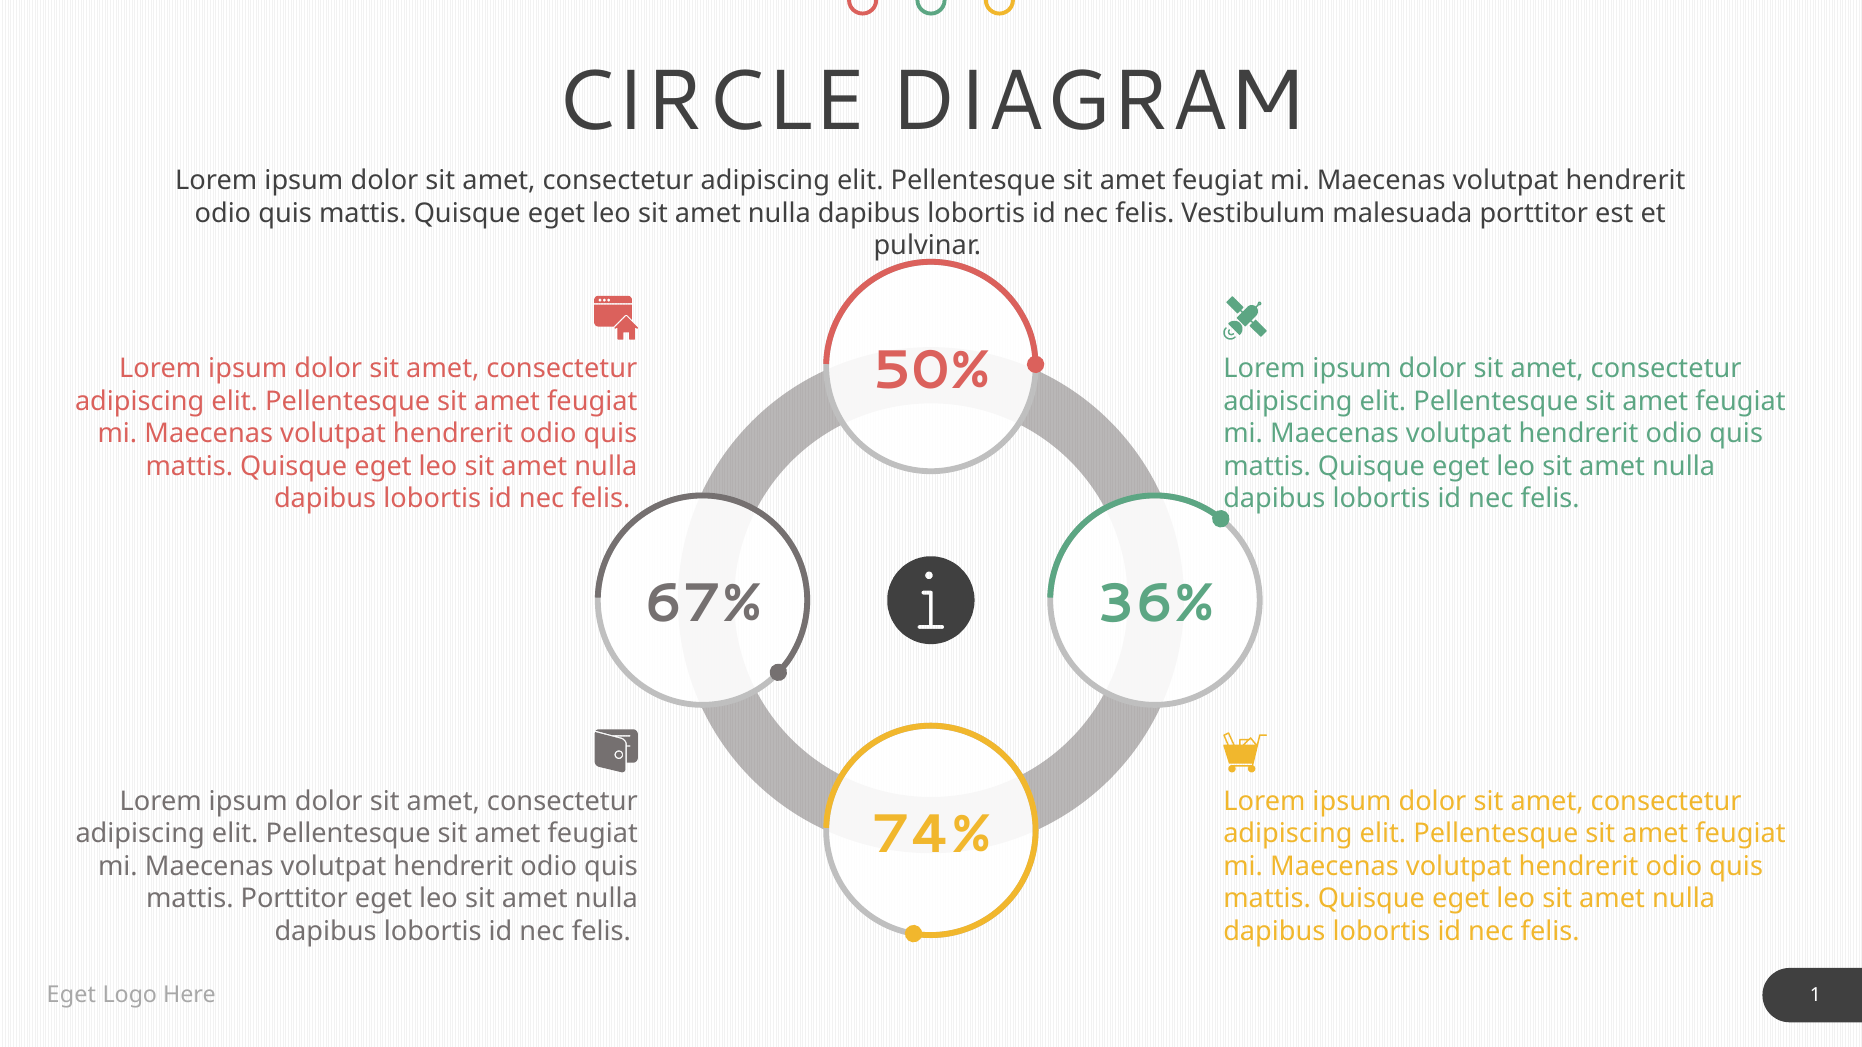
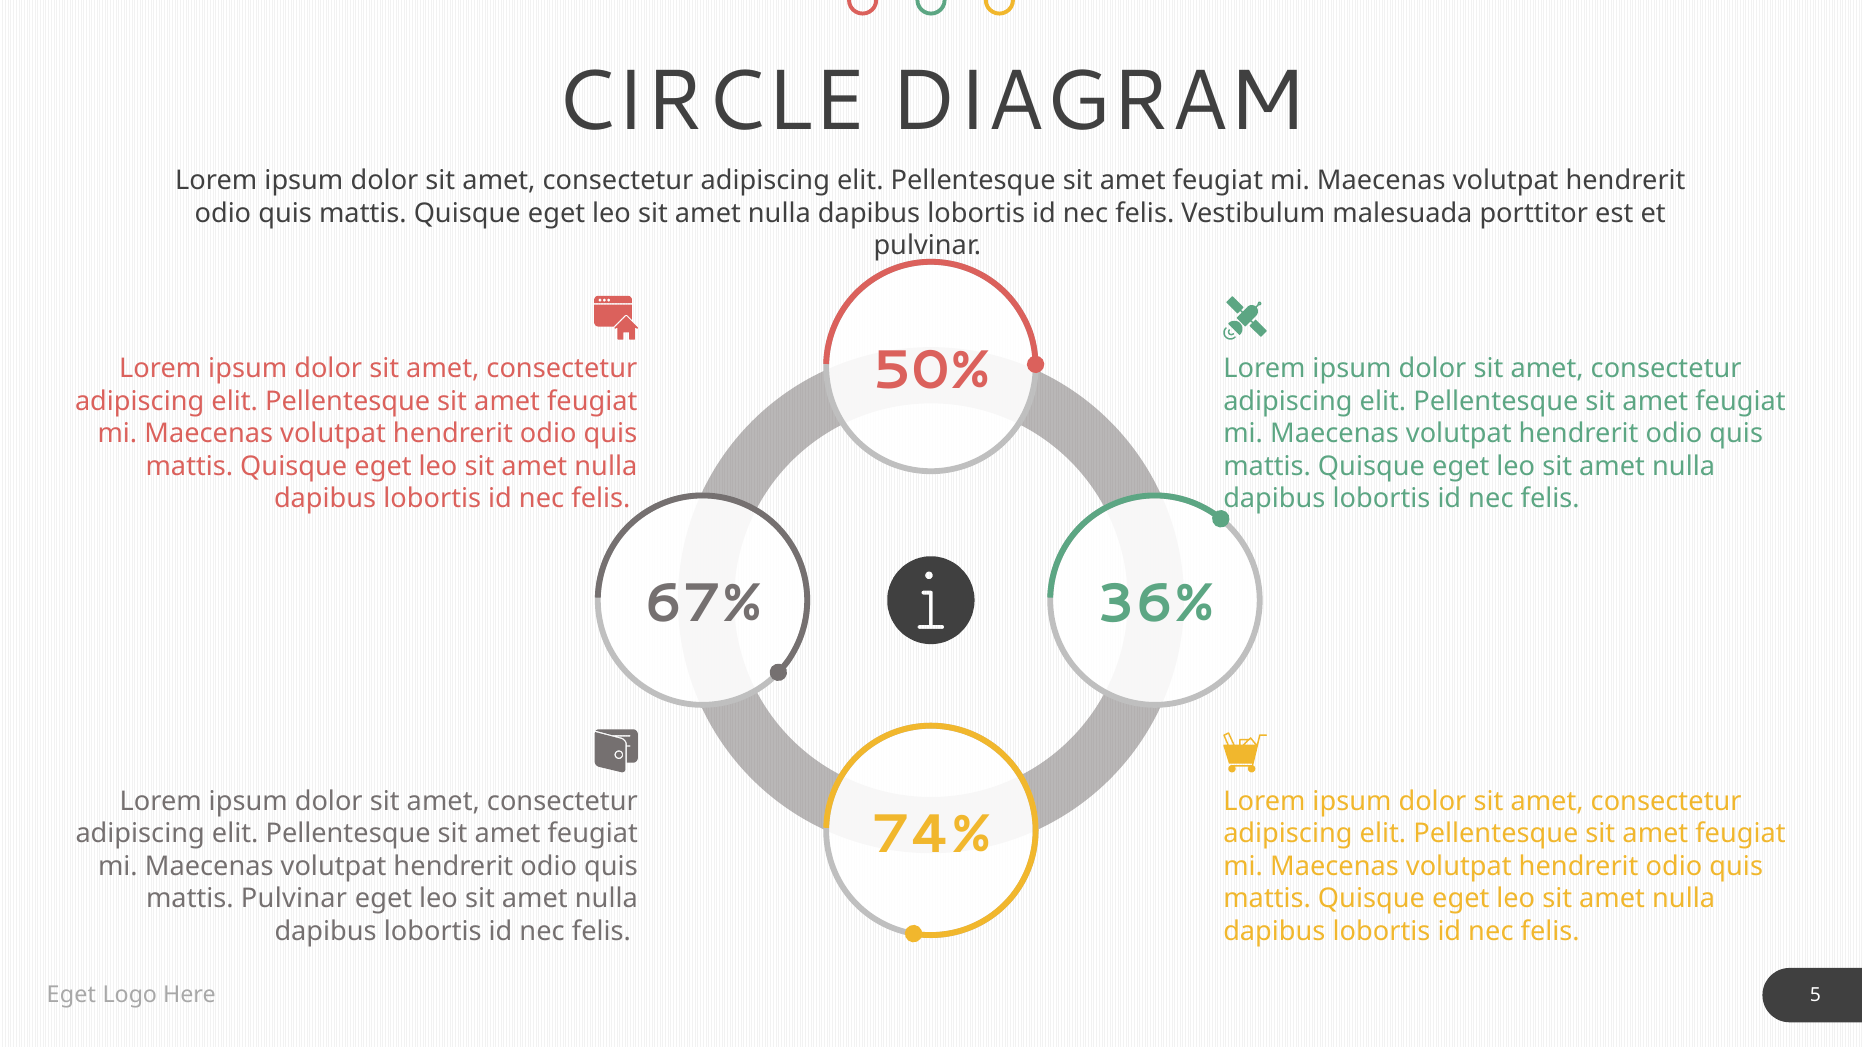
mattis Porttitor: Porttitor -> Pulvinar (294, 899)
1: 1 -> 5 (1815, 995)
